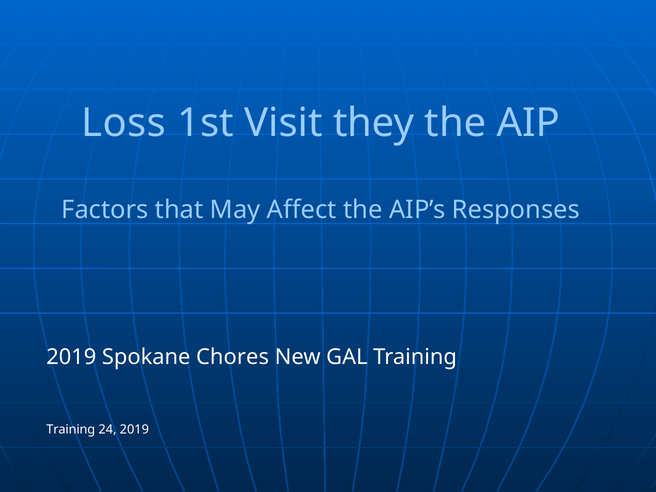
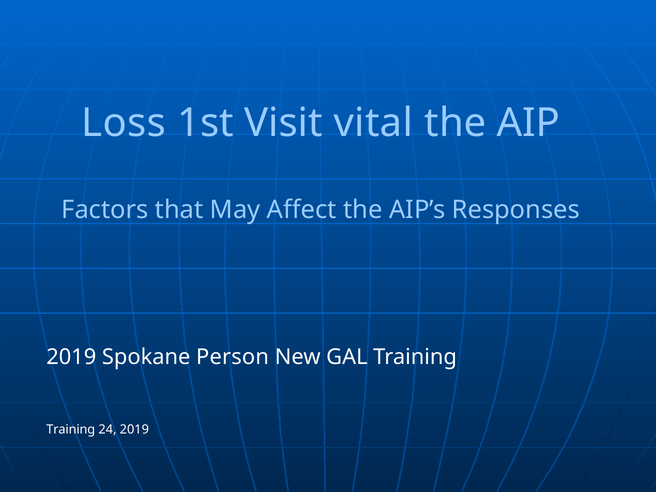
they: they -> vital (373, 123)
Chores: Chores -> Person (233, 357)
